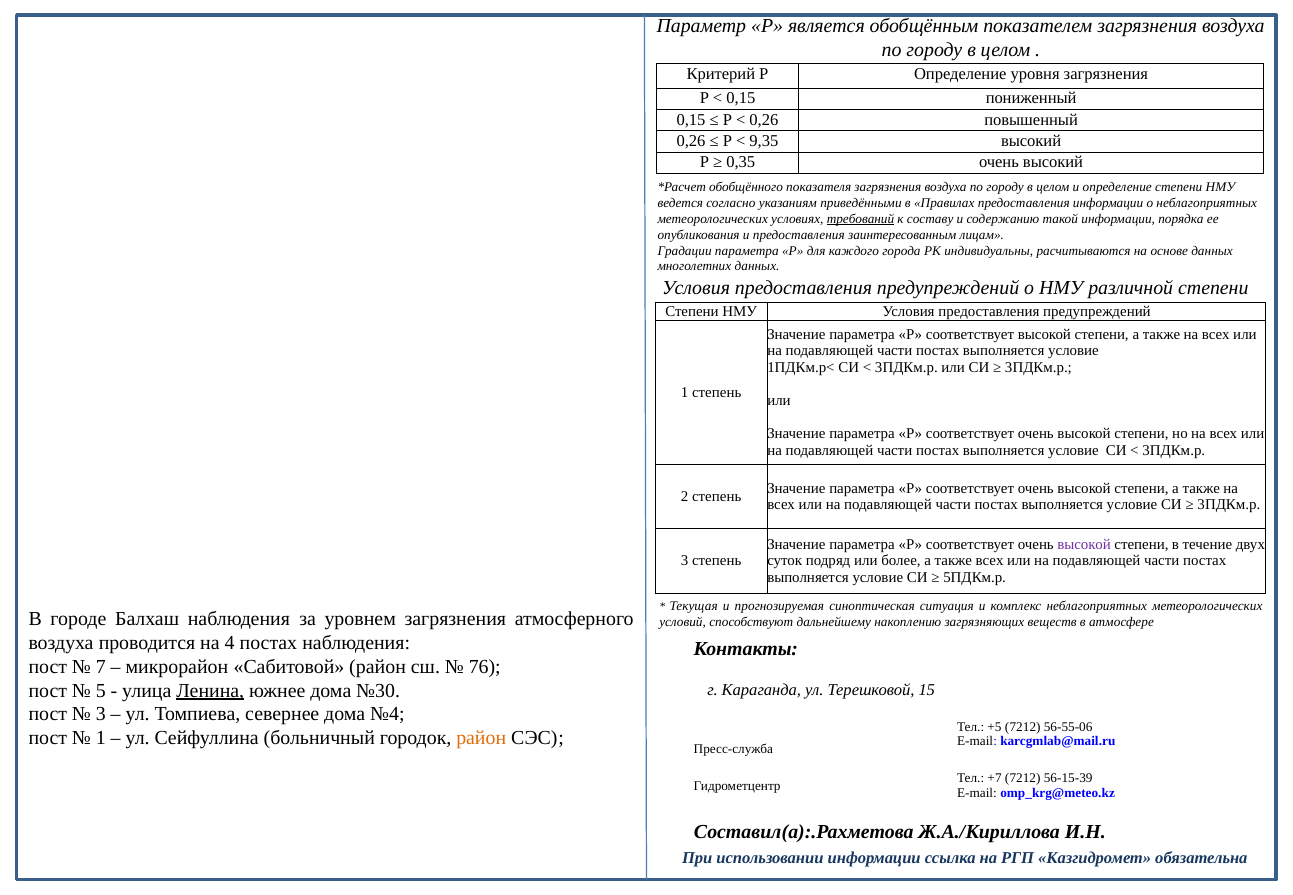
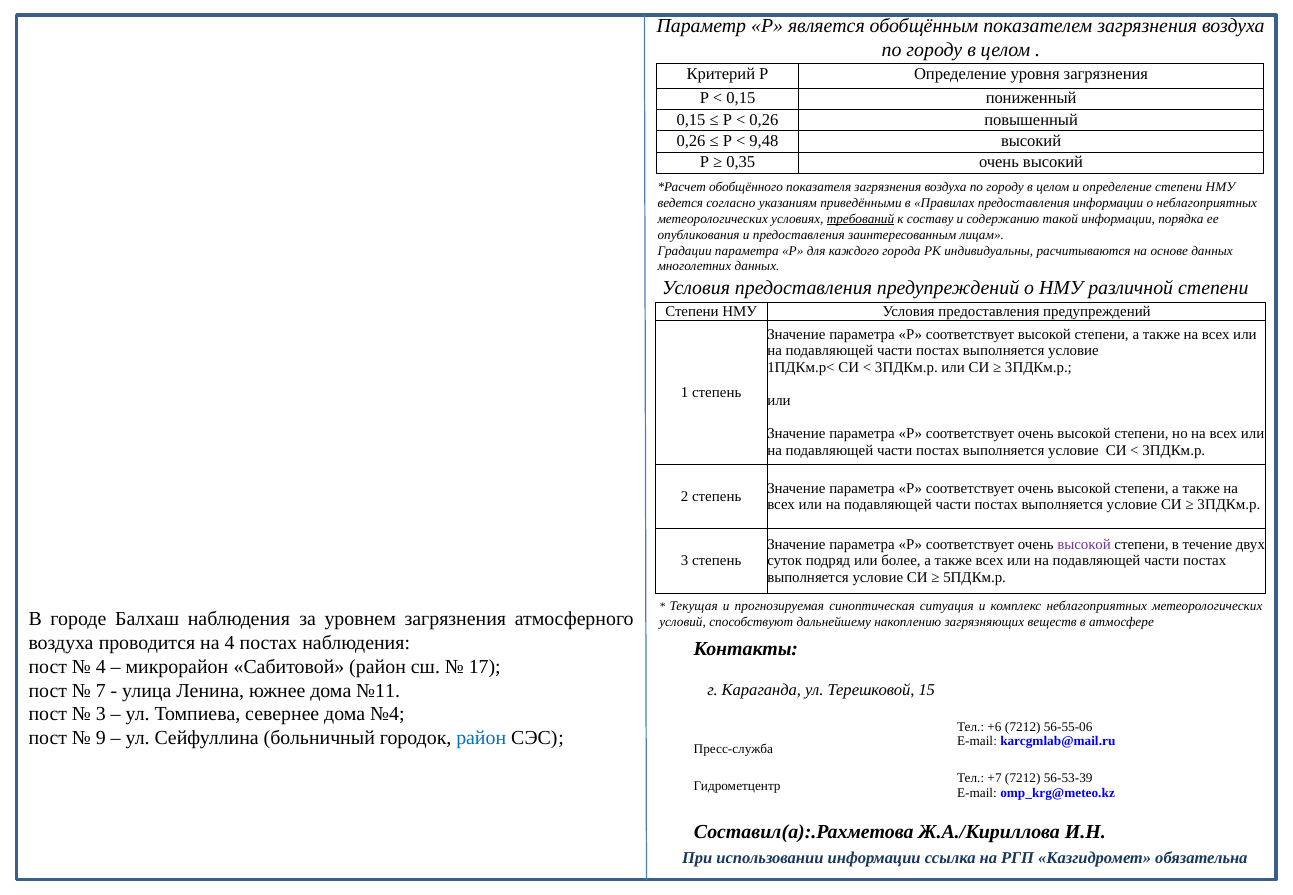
9,35: 9,35 -> 9,48 (764, 141)
7: 7 -> 4 (101, 667)
76: 76 -> 17 (485, 667)
5: 5 -> 7 (101, 691)
Ленина underline: present -> none (210, 691)
№30: №30 -> №11 (378, 691)
+5: +5 -> +6 (995, 727)
1: 1 -> 9 (101, 738)
район colour: orange -> blue (481, 738)
56-15-39: 56-15-39 -> 56-53-39 (1068, 779)
